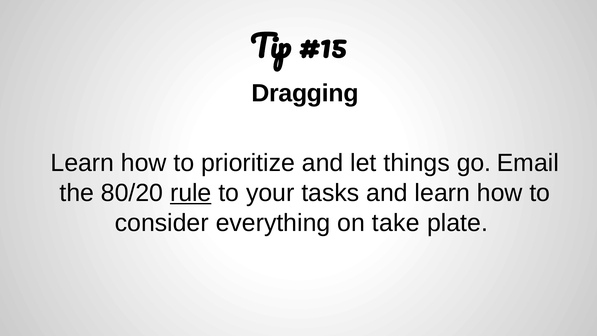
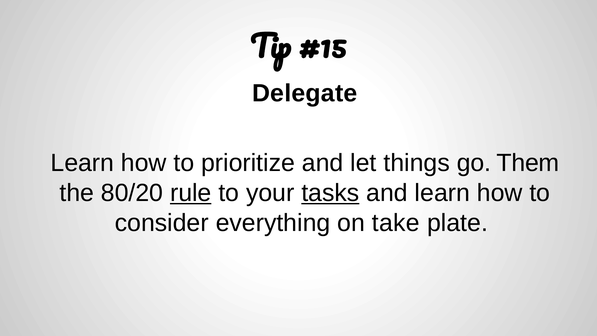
Dragging: Dragging -> Delegate (305, 93)
Email: Email -> Them (528, 163)
tasks underline: none -> present (330, 193)
